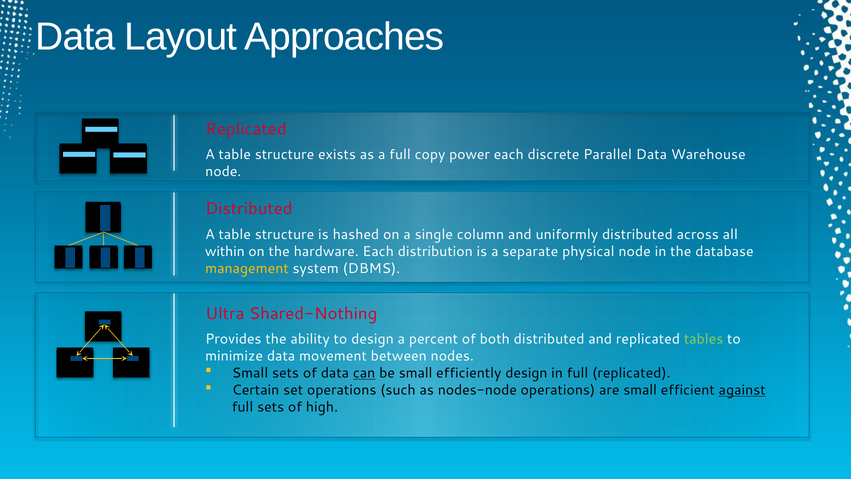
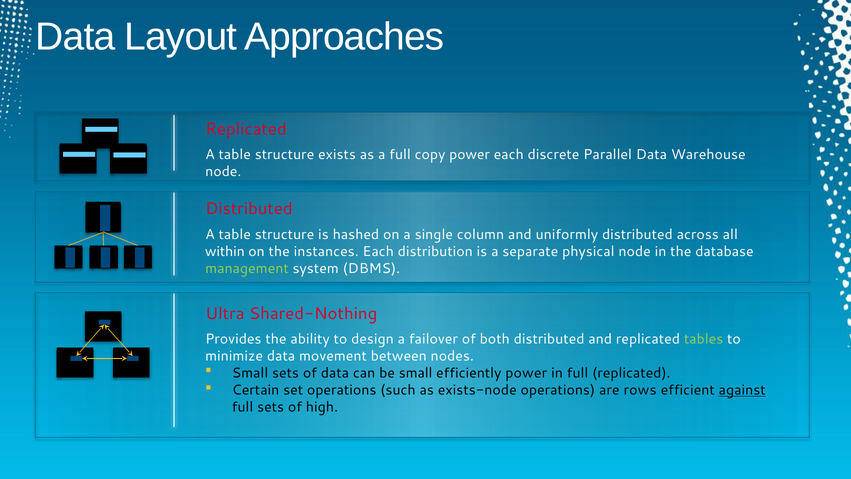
hardware: hardware -> instances (326, 251)
management colour: yellow -> light green (247, 268)
percent: percent -> failover (433, 339)
can underline: present -> none (364, 373)
efficiently design: design -> power (526, 373)
nodes-node: nodes-node -> exists-node (477, 390)
are small: small -> rows (640, 390)
